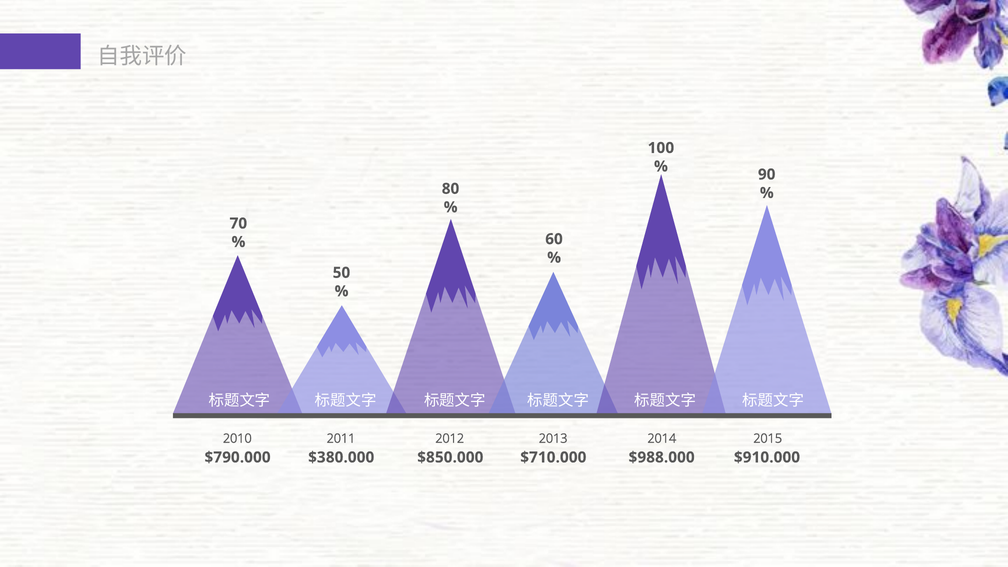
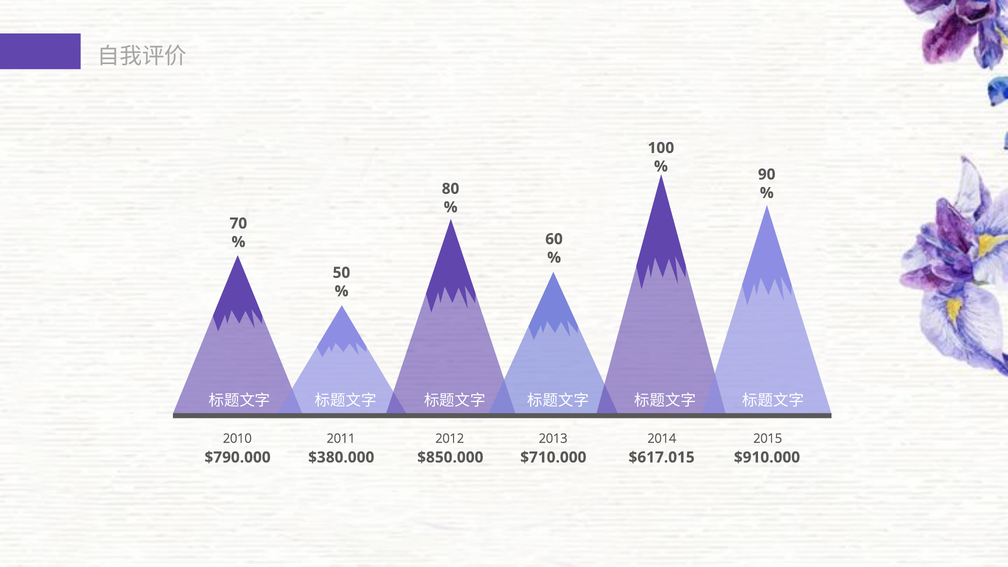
$988.000: $988.000 -> $617.015 (662, 458)
